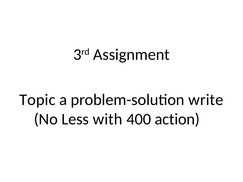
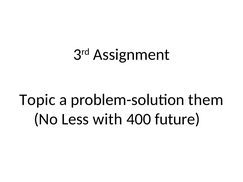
write: write -> them (206, 100)
action: action -> future (177, 119)
